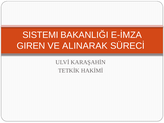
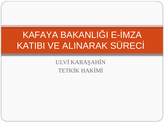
SISTEMI: SISTEMI -> KAFAYA (40, 35)
GIREN: GIREN -> KATIBI (31, 46)
